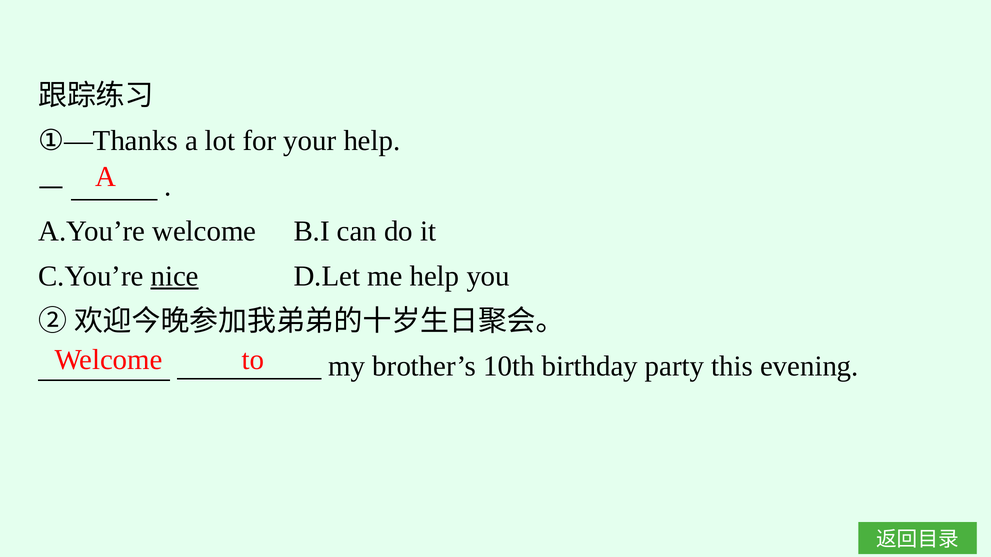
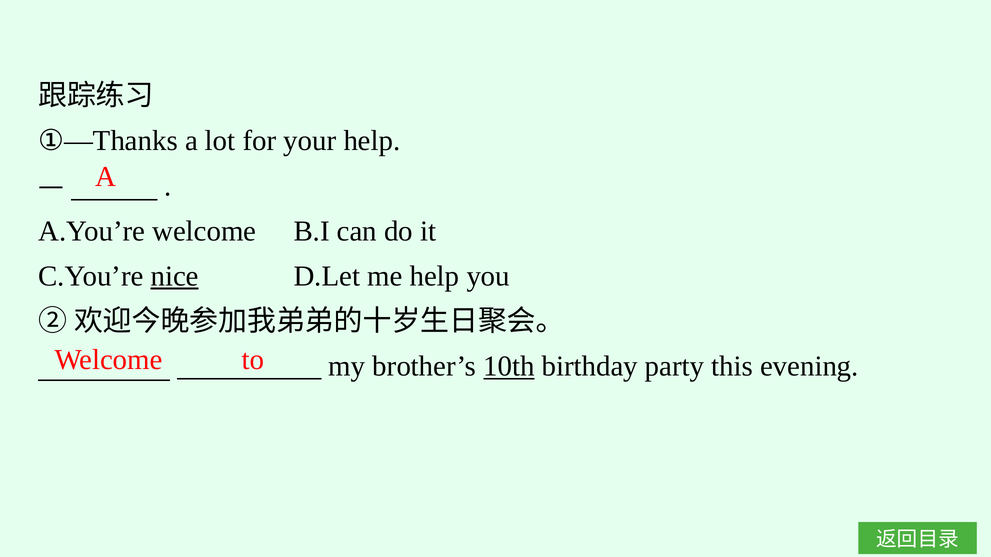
10th underline: none -> present (509, 367)
